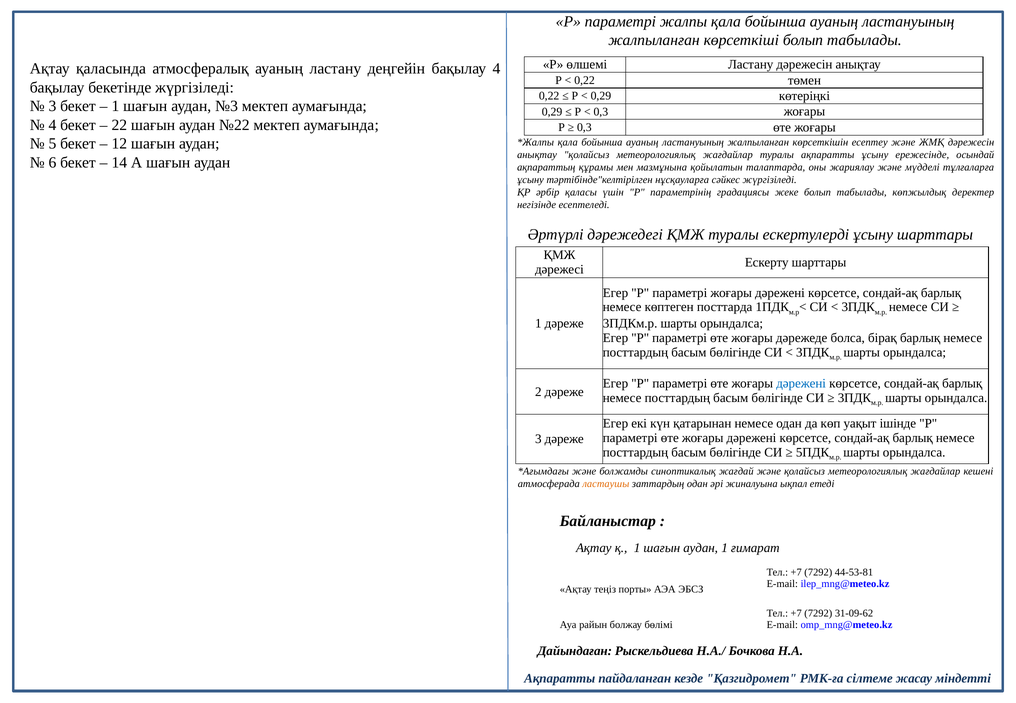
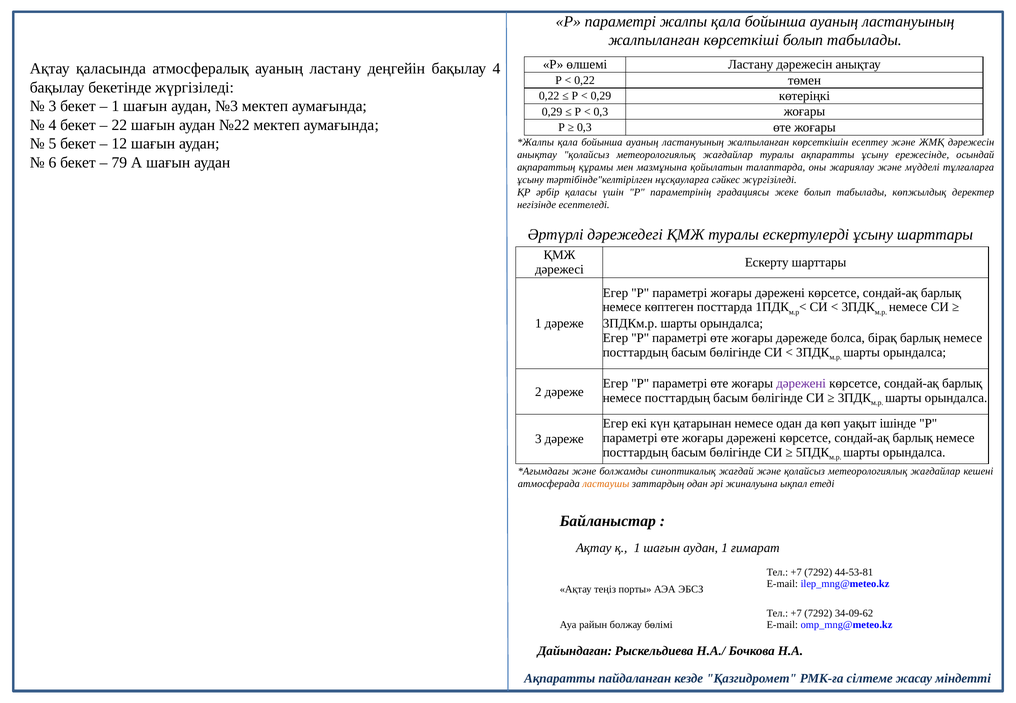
14: 14 -> 79 (119, 163)
дәрежені colour: blue -> purple (801, 384)
31-09-62: 31-09-62 -> 34-09-62 (854, 614)
